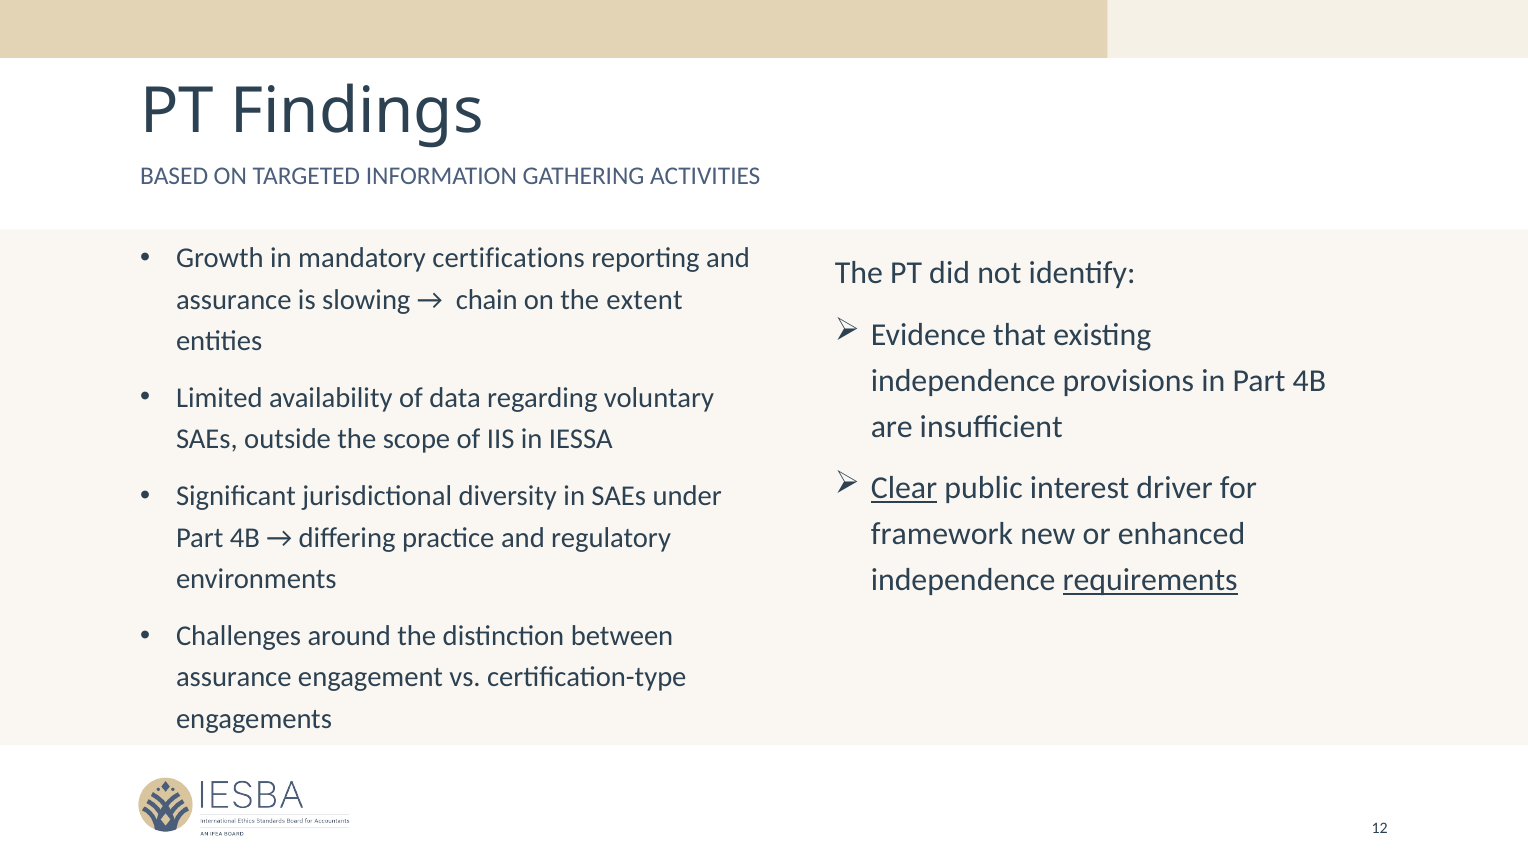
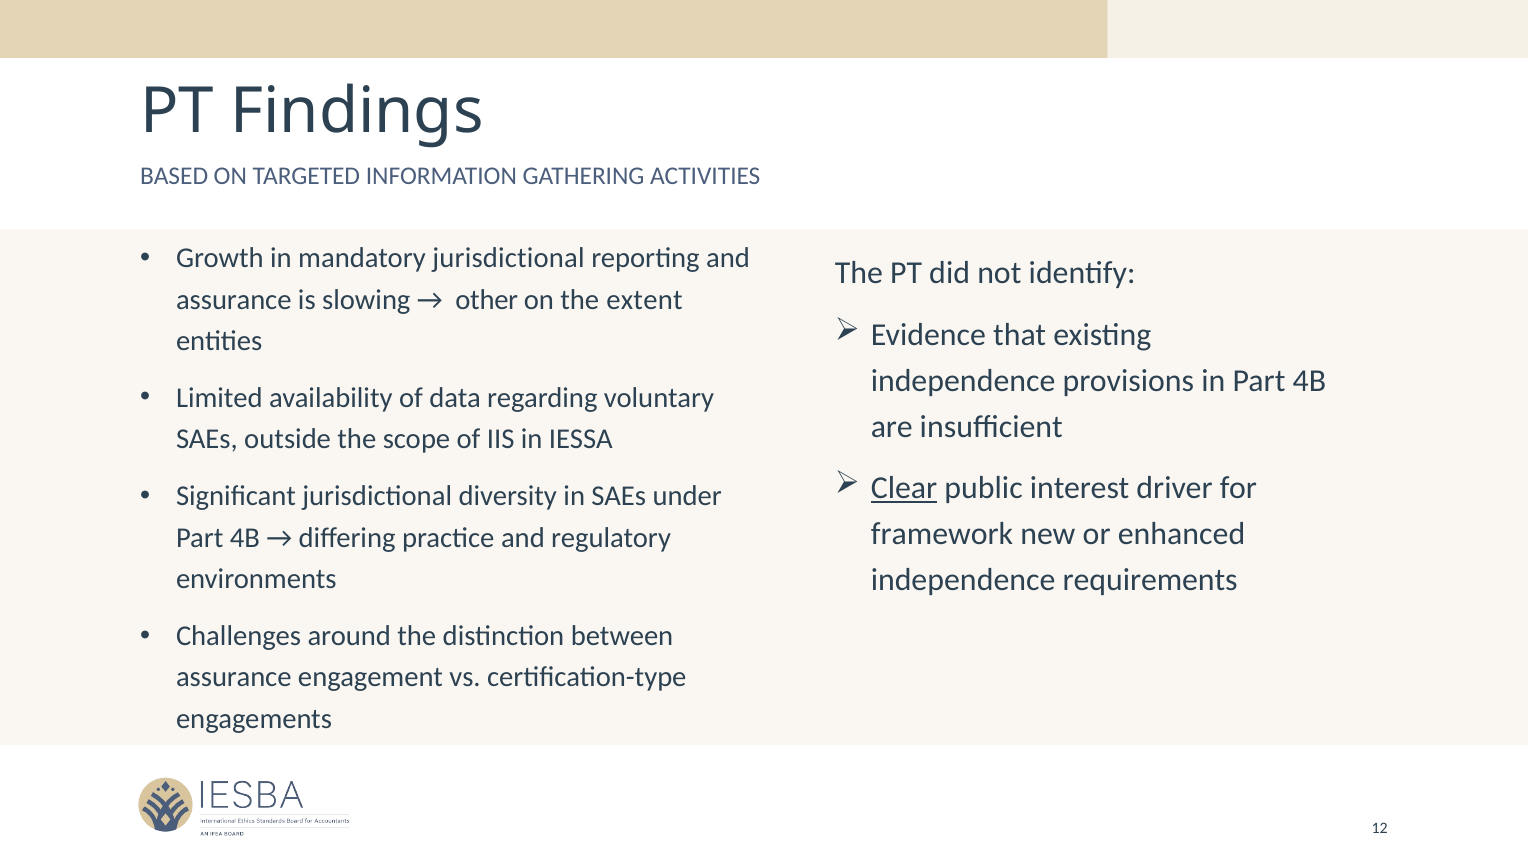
mandatory certifications: certifications -> jurisdictional (509, 258)
chain: chain -> other (487, 299)
requirements underline: present -> none (1150, 580)
